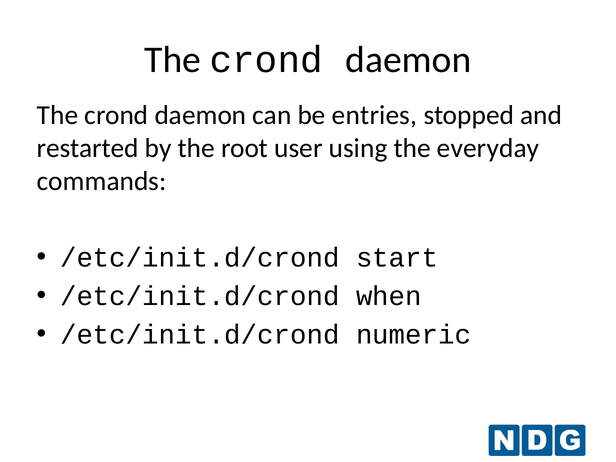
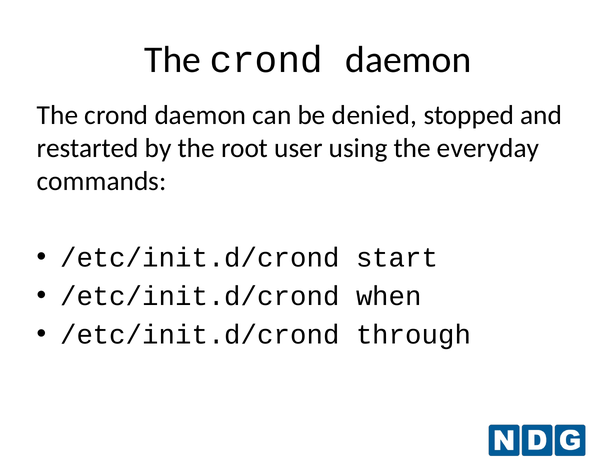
entries: entries -> denied (374, 115)
numeric: numeric -> through (414, 335)
